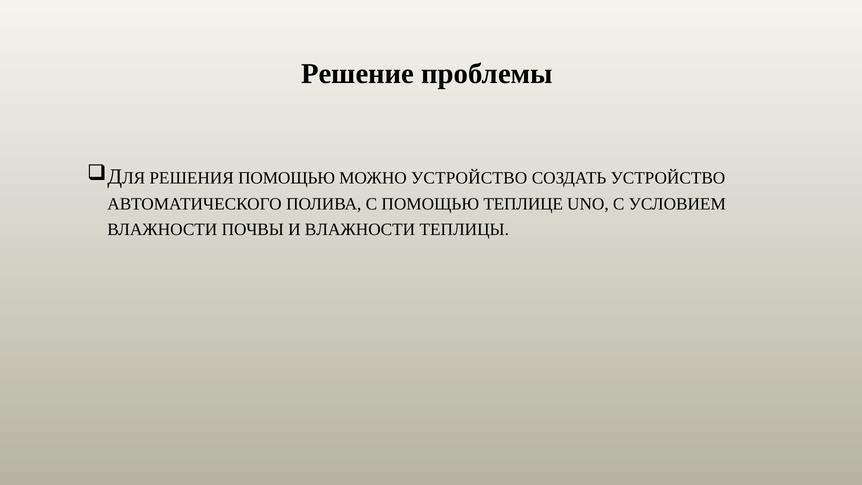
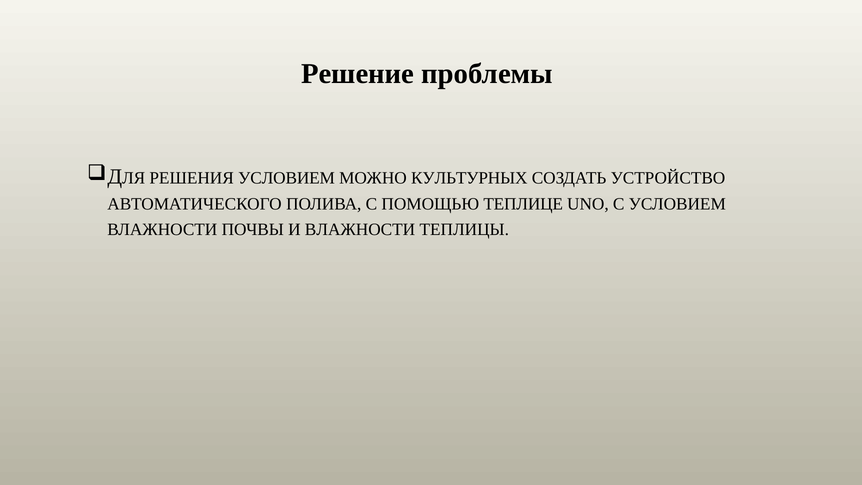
РЕШЕНИЯ ПОМОЩЬЮ: ПОМОЩЬЮ -> УСЛОВИЕМ (287, 178)
МОЖНО УСТРОЙСТВО: УСТРОЙСТВО -> КУЛЬТУРНЫХ (469, 178)
